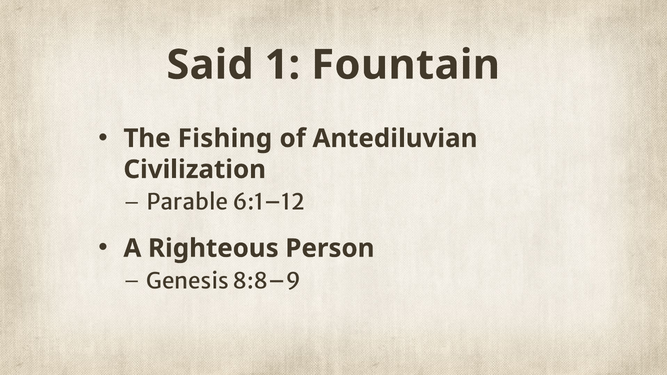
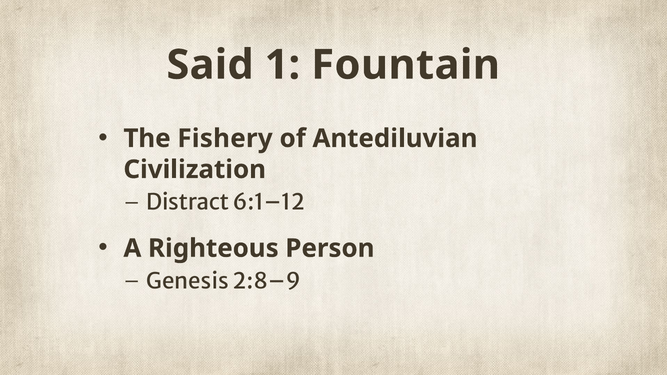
Fishing: Fishing -> Fishery (225, 139)
Parable: Parable -> Distract (188, 203)
8:8–9: 8:8–9 -> 2:8–9 (267, 282)
